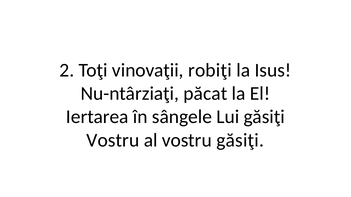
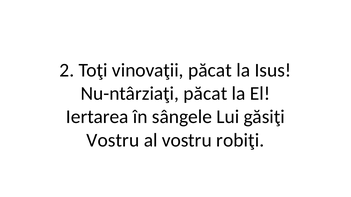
vinovaţii robiţi: robiţi -> păcat (210, 70)
vostru găsiţi: găsiţi -> robiţi (240, 140)
